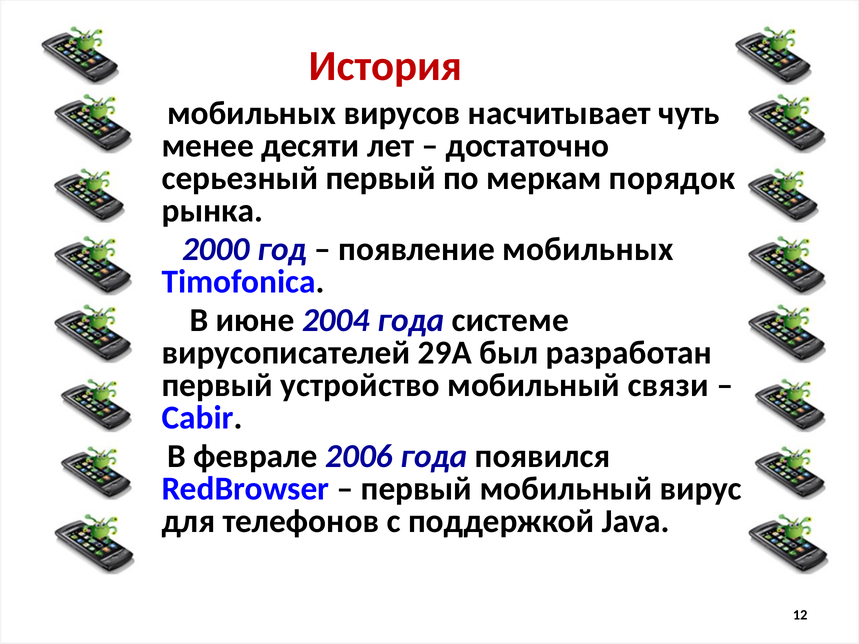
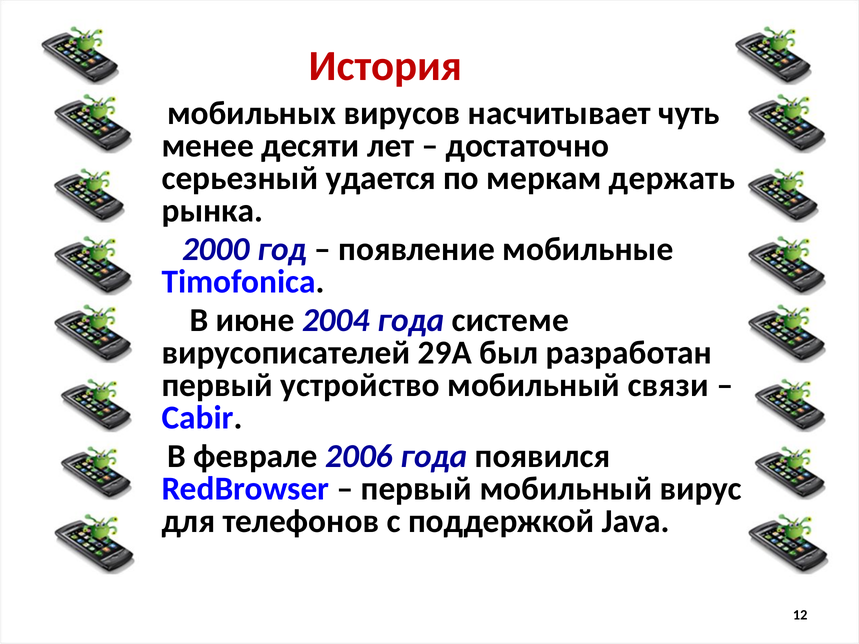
серьезный первый: первый -> удается (381, 178)
порядок: порядок -> держать (672, 178)
появление мобильных: мобильных -> мобильные (588, 249)
